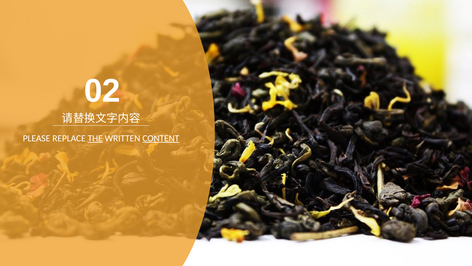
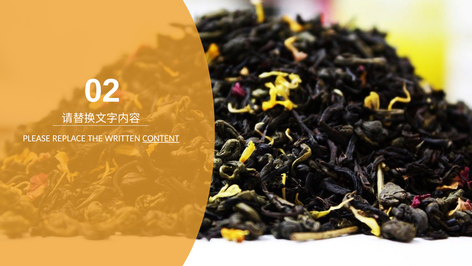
THE underline: present -> none (95, 138)
